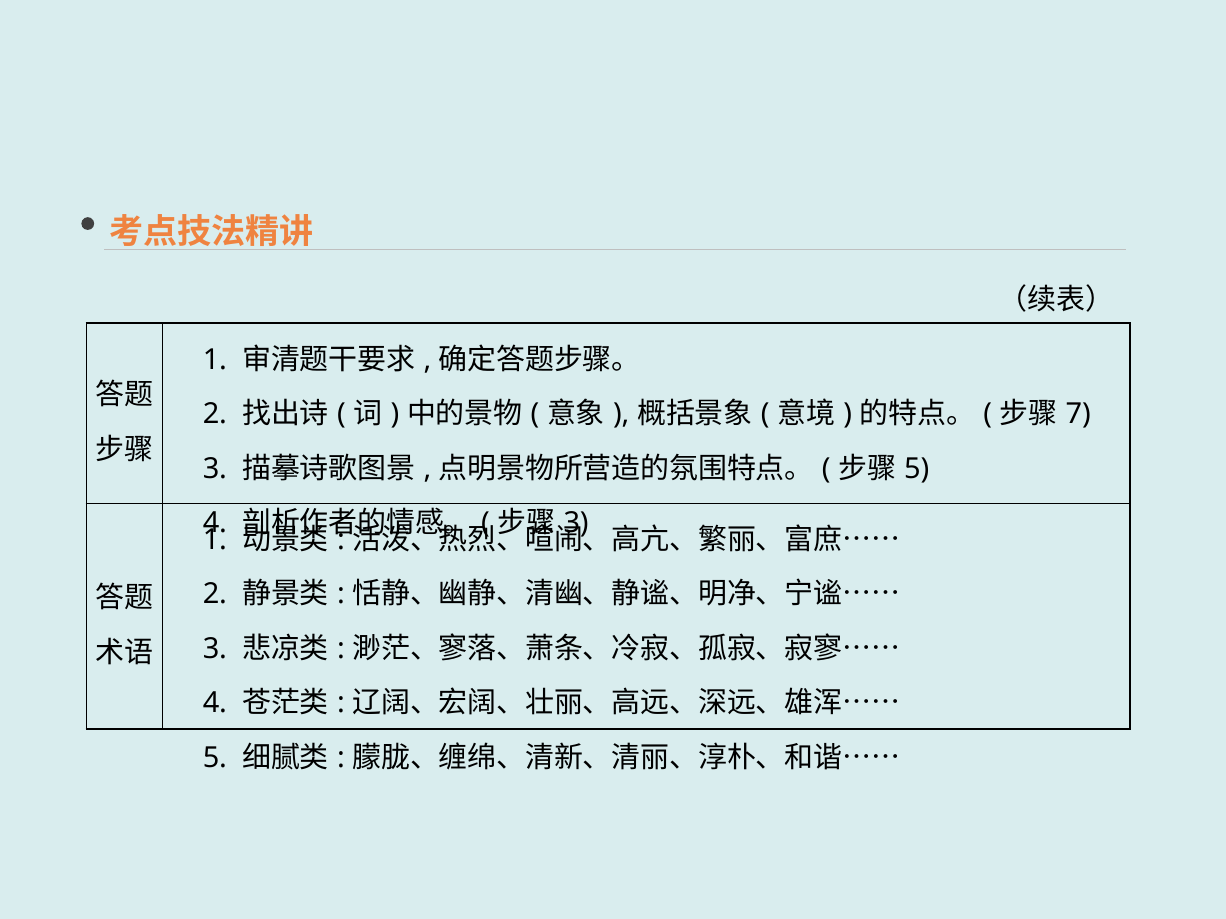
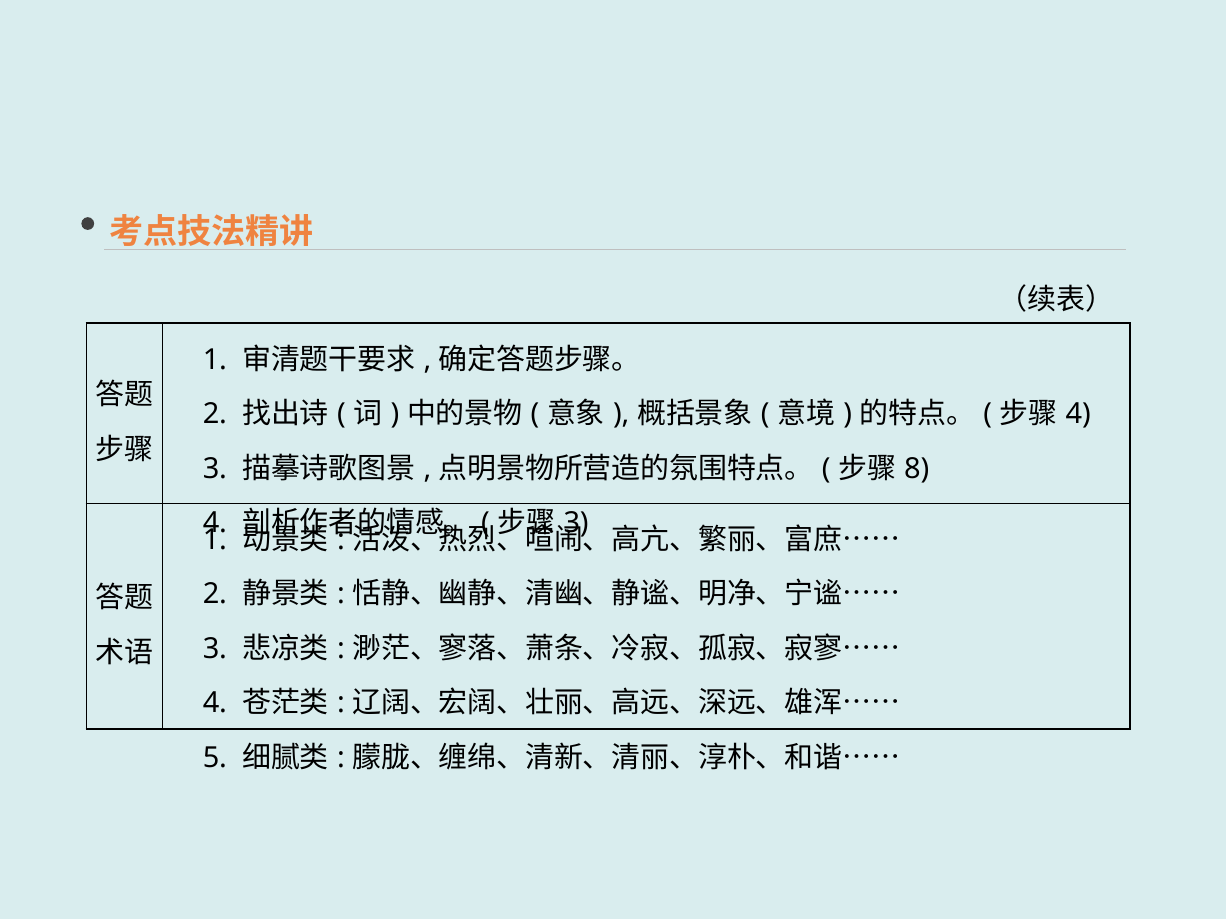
7: 7 -> 4 (1078, 414)
5: 5 -> 8 (917, 469)
